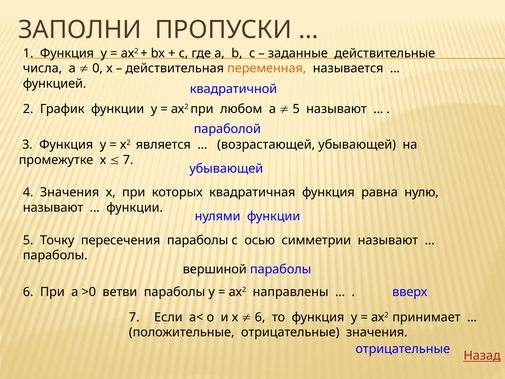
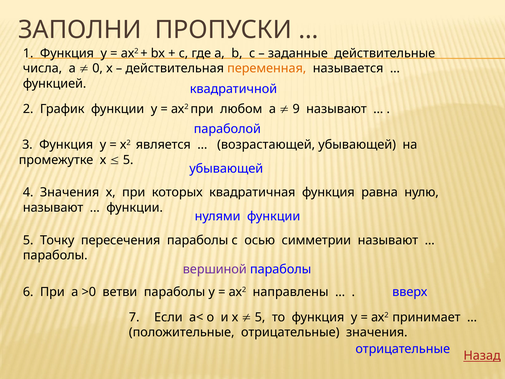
5: 5 -> 9 (296, 109)
7: 7 -> 5 (128, 160)
вершиной colour: black -> purple (215, 269)
6: 6 -> 5 (260, 317)
